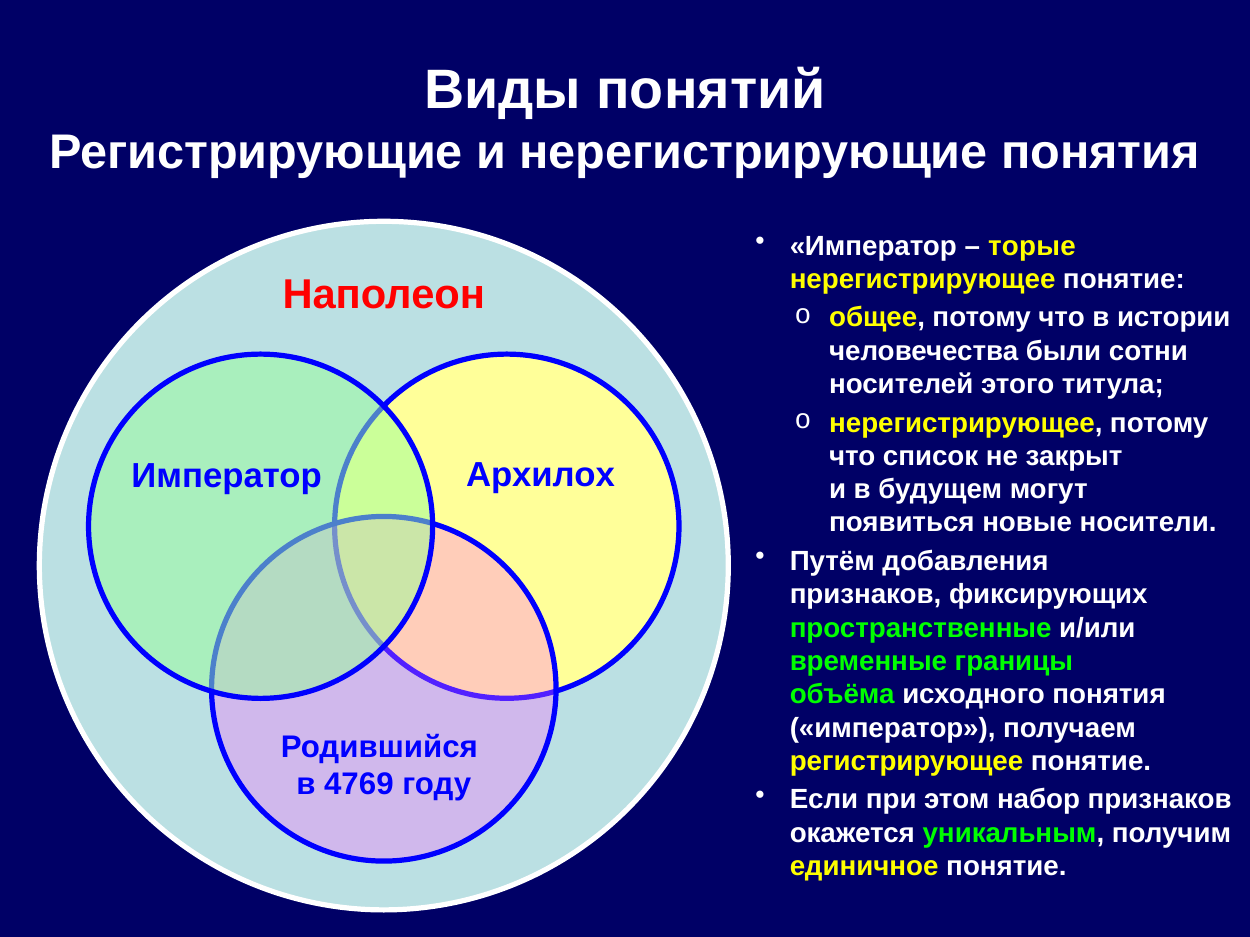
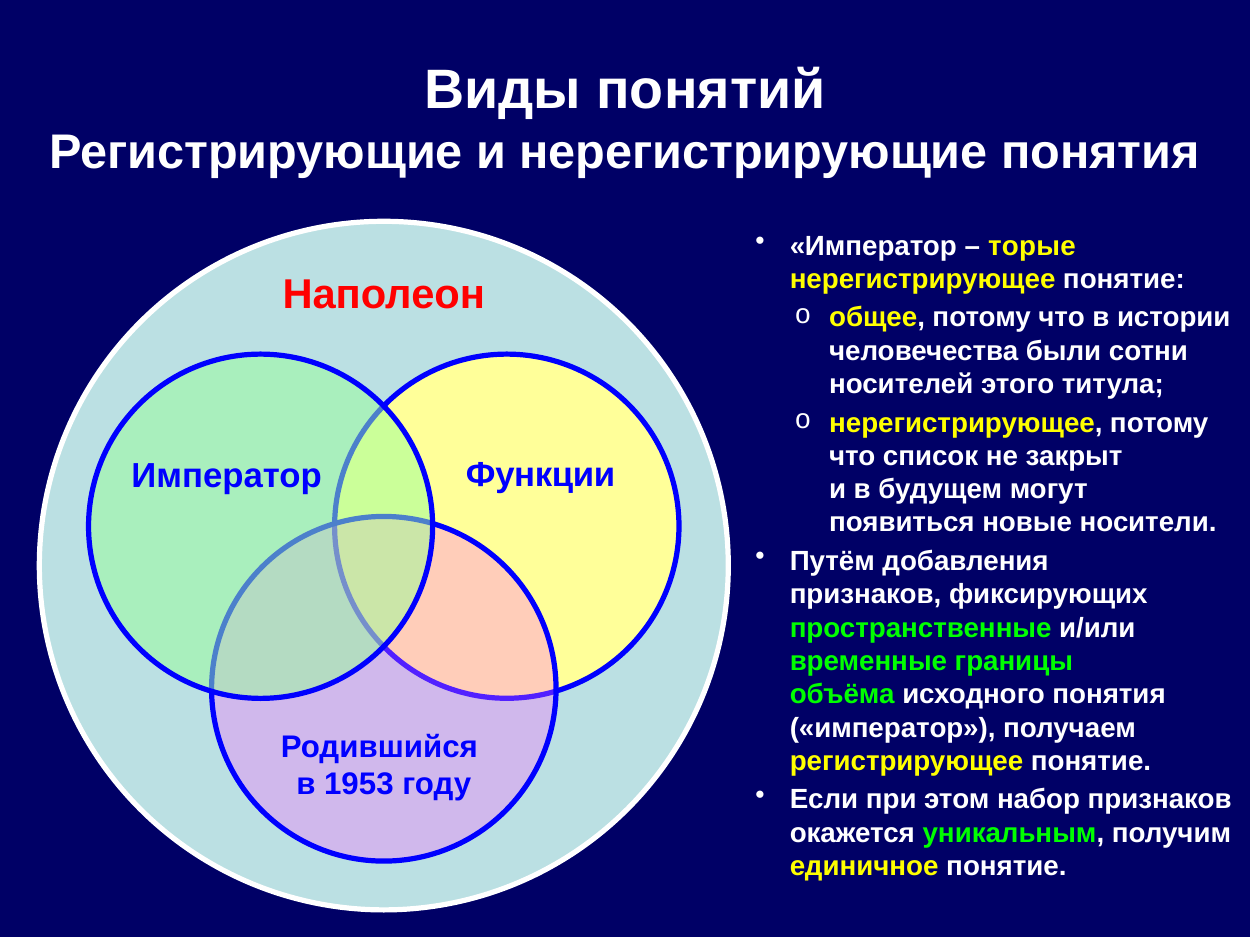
Архилох: Архилох -> Функции (541, 476)
4769: 4769 -> 1953 (359, 785)
